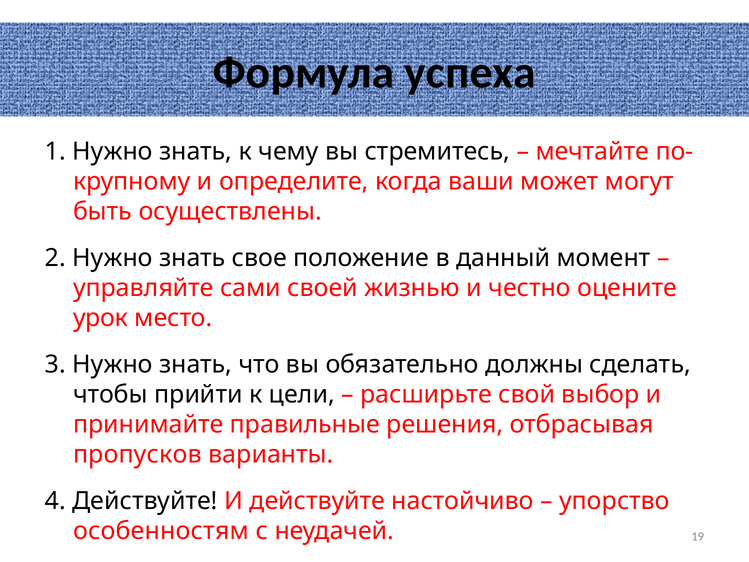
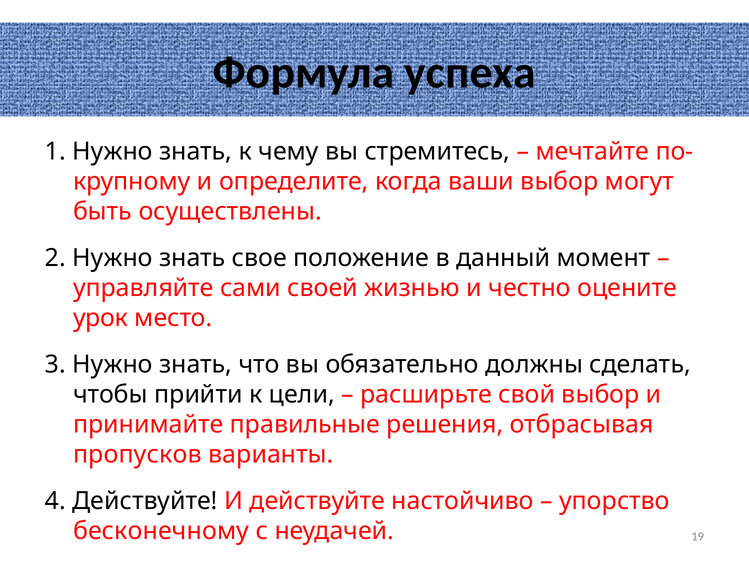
ваши может: может -> выбор (559, 182)
особенностям: особенностям -> бесконечному (161, 531)
